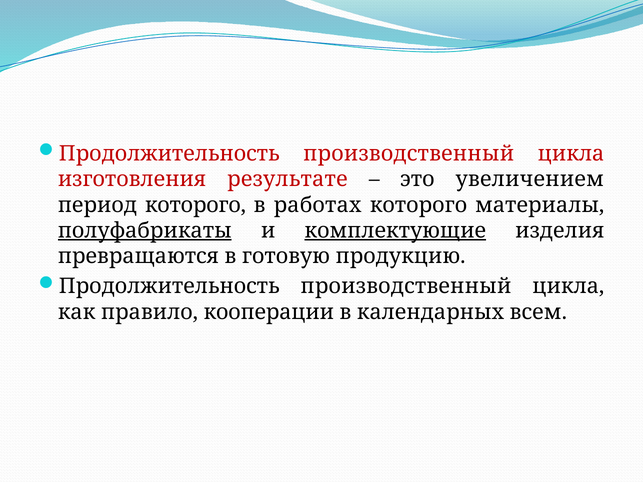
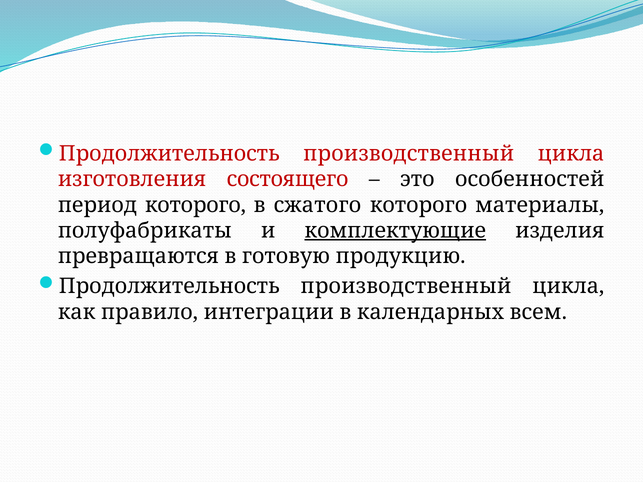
результате: результате -> состоящего (288, 179)
увеличением: увеличением -> особенностей (530, 179)
работах: работах -> сжатого (317, 205)
полуфабрикаты underline: present -> none (145, 231)
кооперации: кооперации -> интеграции (269, 312)
